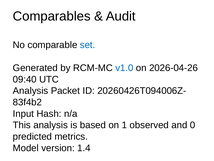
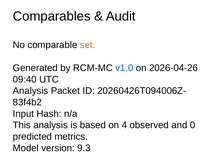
set colour: blue -> orange (88, 45)
1: 1 -> 4 (124, 125)
1.4: 1.4 -> 9.3 (84, 148)
